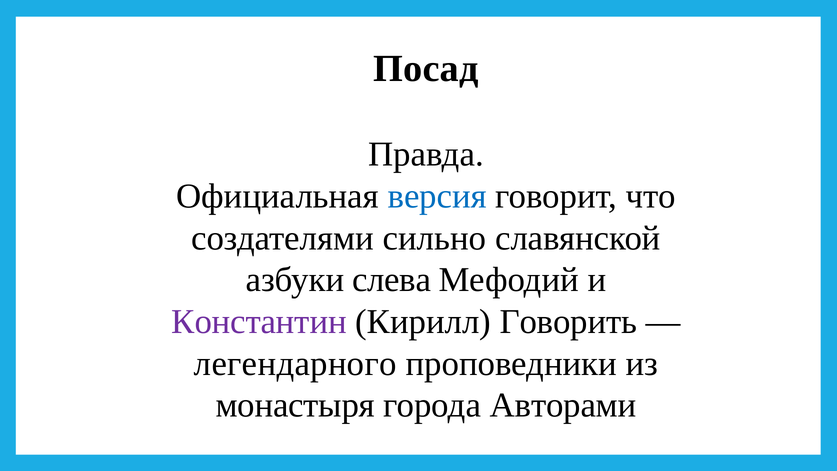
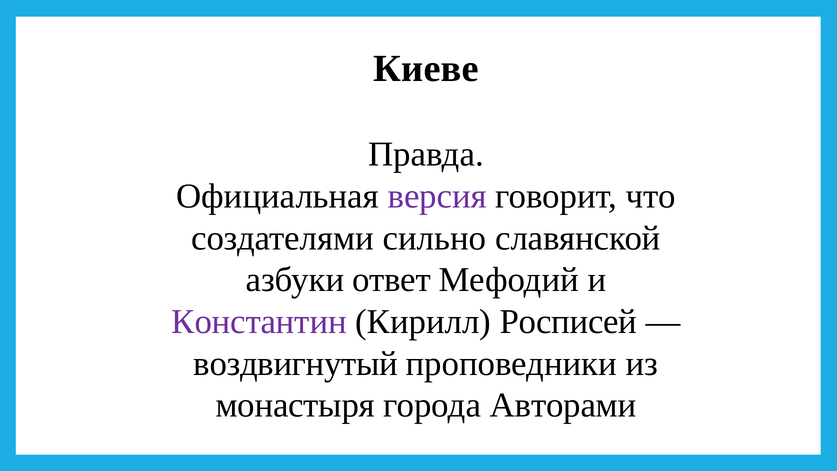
Посад: Посад -> Киеве (426, 69)
версия colour: blue -> purple (437, 196)
слева: слева -> ответ (392, 280)
Говорить: Говорить -> Росписей (568, 322)
легендарного: легендарного -> воздвигнутый (296, 363)
